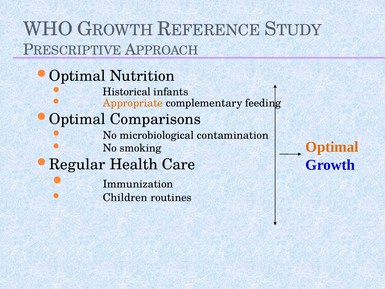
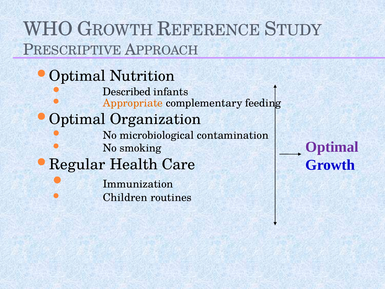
Historical: Historical -> Described (127, 92)
Comparisons: Comparisons -> Organization (155, 119)
Optimal colour: orange -> purple (332, 147)
